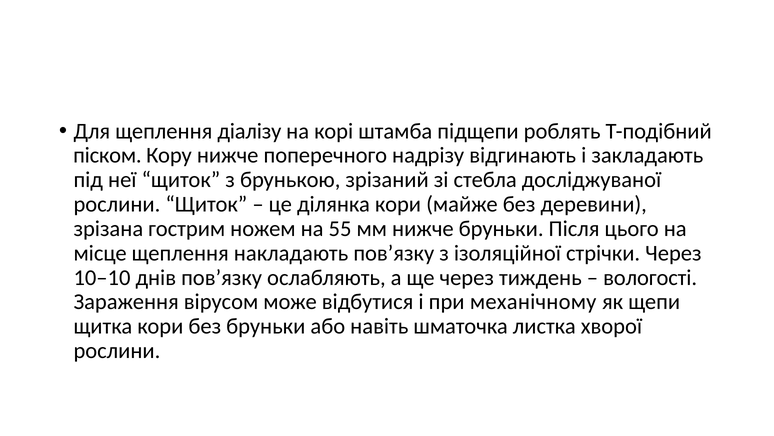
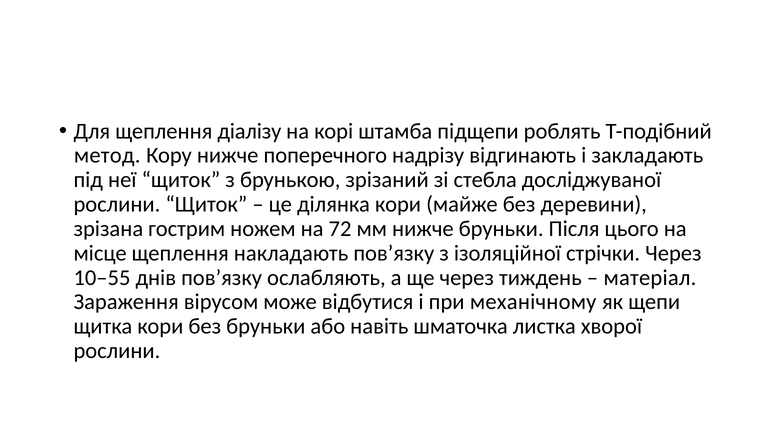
піском: піском -> метод (107, 155)
55: 55 -> 72 (340, 228)
10–10: 10–10 -> 10–55 (102, 277)
вологості: вологості -> матеріал (650, 277)
